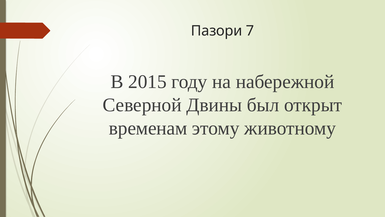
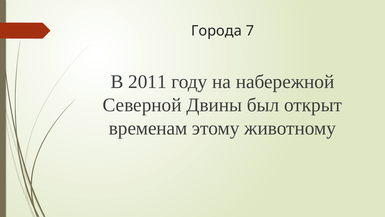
Пазори: Пазори -> Города (216, 31)
2015: 2015 -> 2011 (147, 82)
